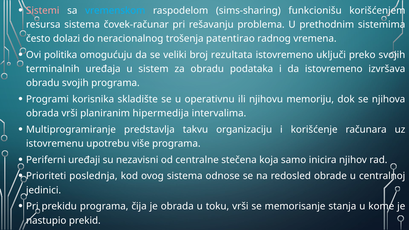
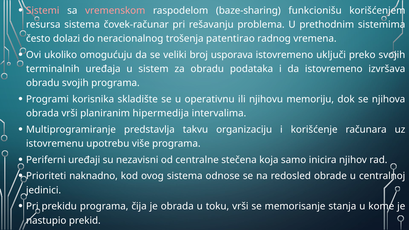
vremenskom colour: light blue -> pink (115, 10)
sims-sharing: sims-sharing -> baze-sharing (248, 10)
politika: politika -> ukoliko (61, 55)
rezultata: rezultata -> usporava (232, 55)
poslednja: poslednja -> naknadno (94, 176)
